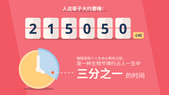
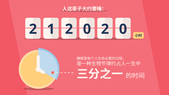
1 5: 5 -> 2 (69, 29)
0 5: 5 -> 2 (105, 29)
